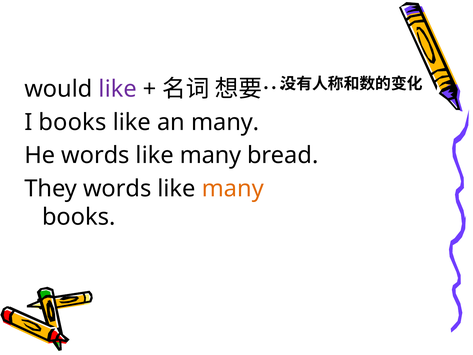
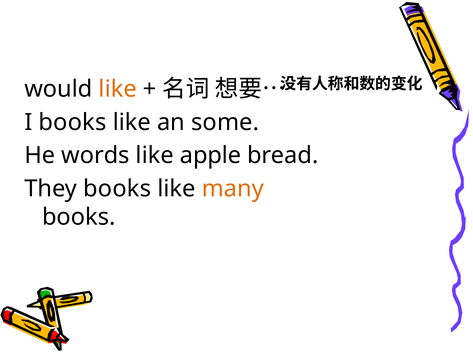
like colour: purple -> orange (118, 89)
an many: many -> some (225, 122)
many: many -> apple (211, 155)
They words: words -> books (117, 188)
